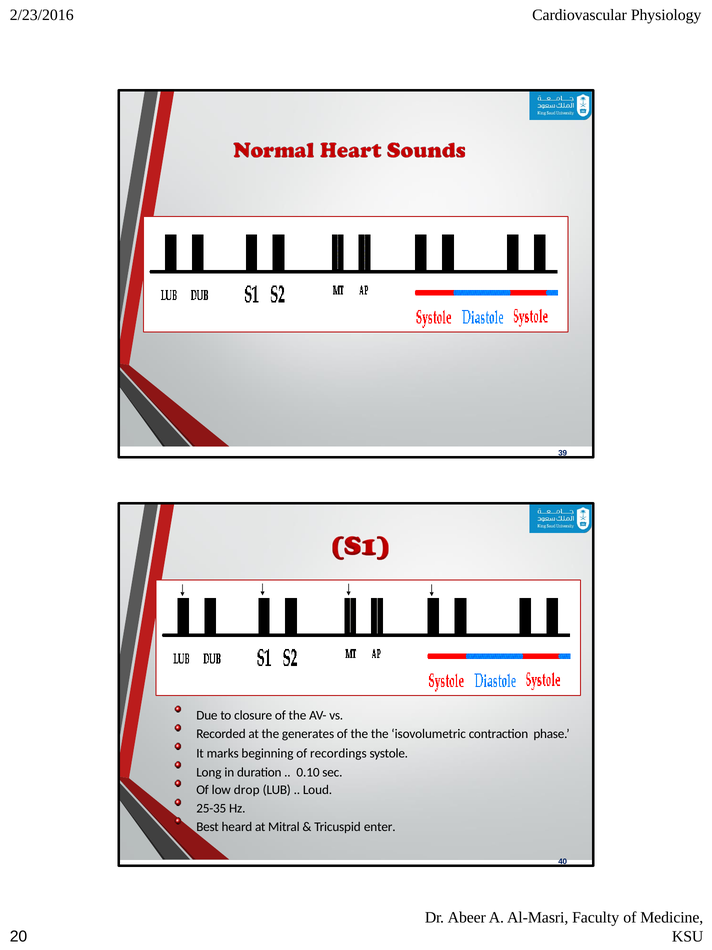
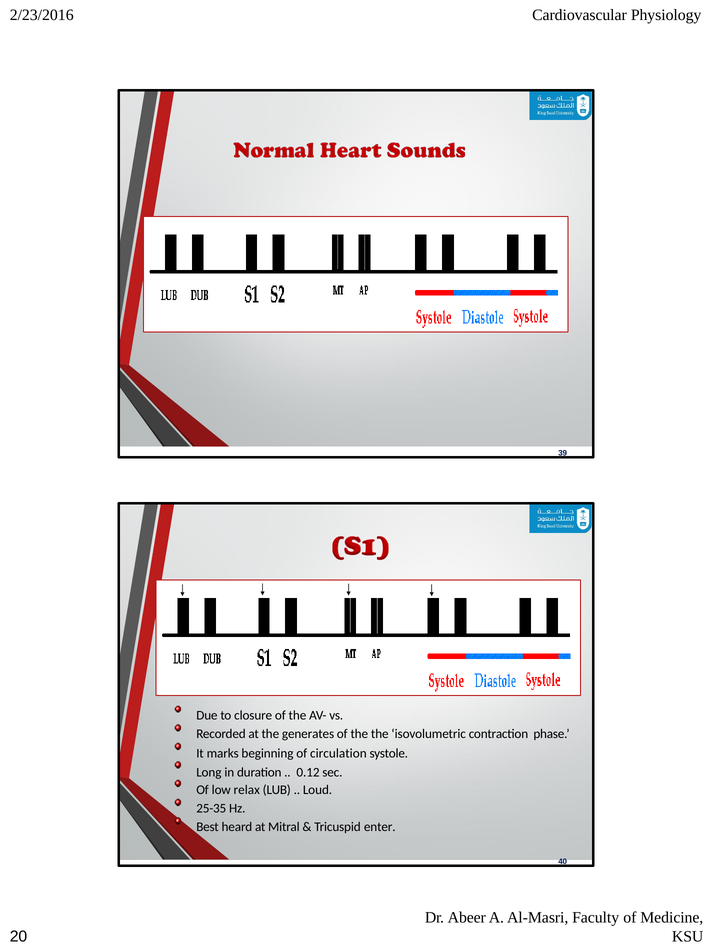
recordings: recordings -> circulation (338, 753)
0.10: 0.10 -> 0.12 (308, 772)
drop: drop -> relax (247, 789)
